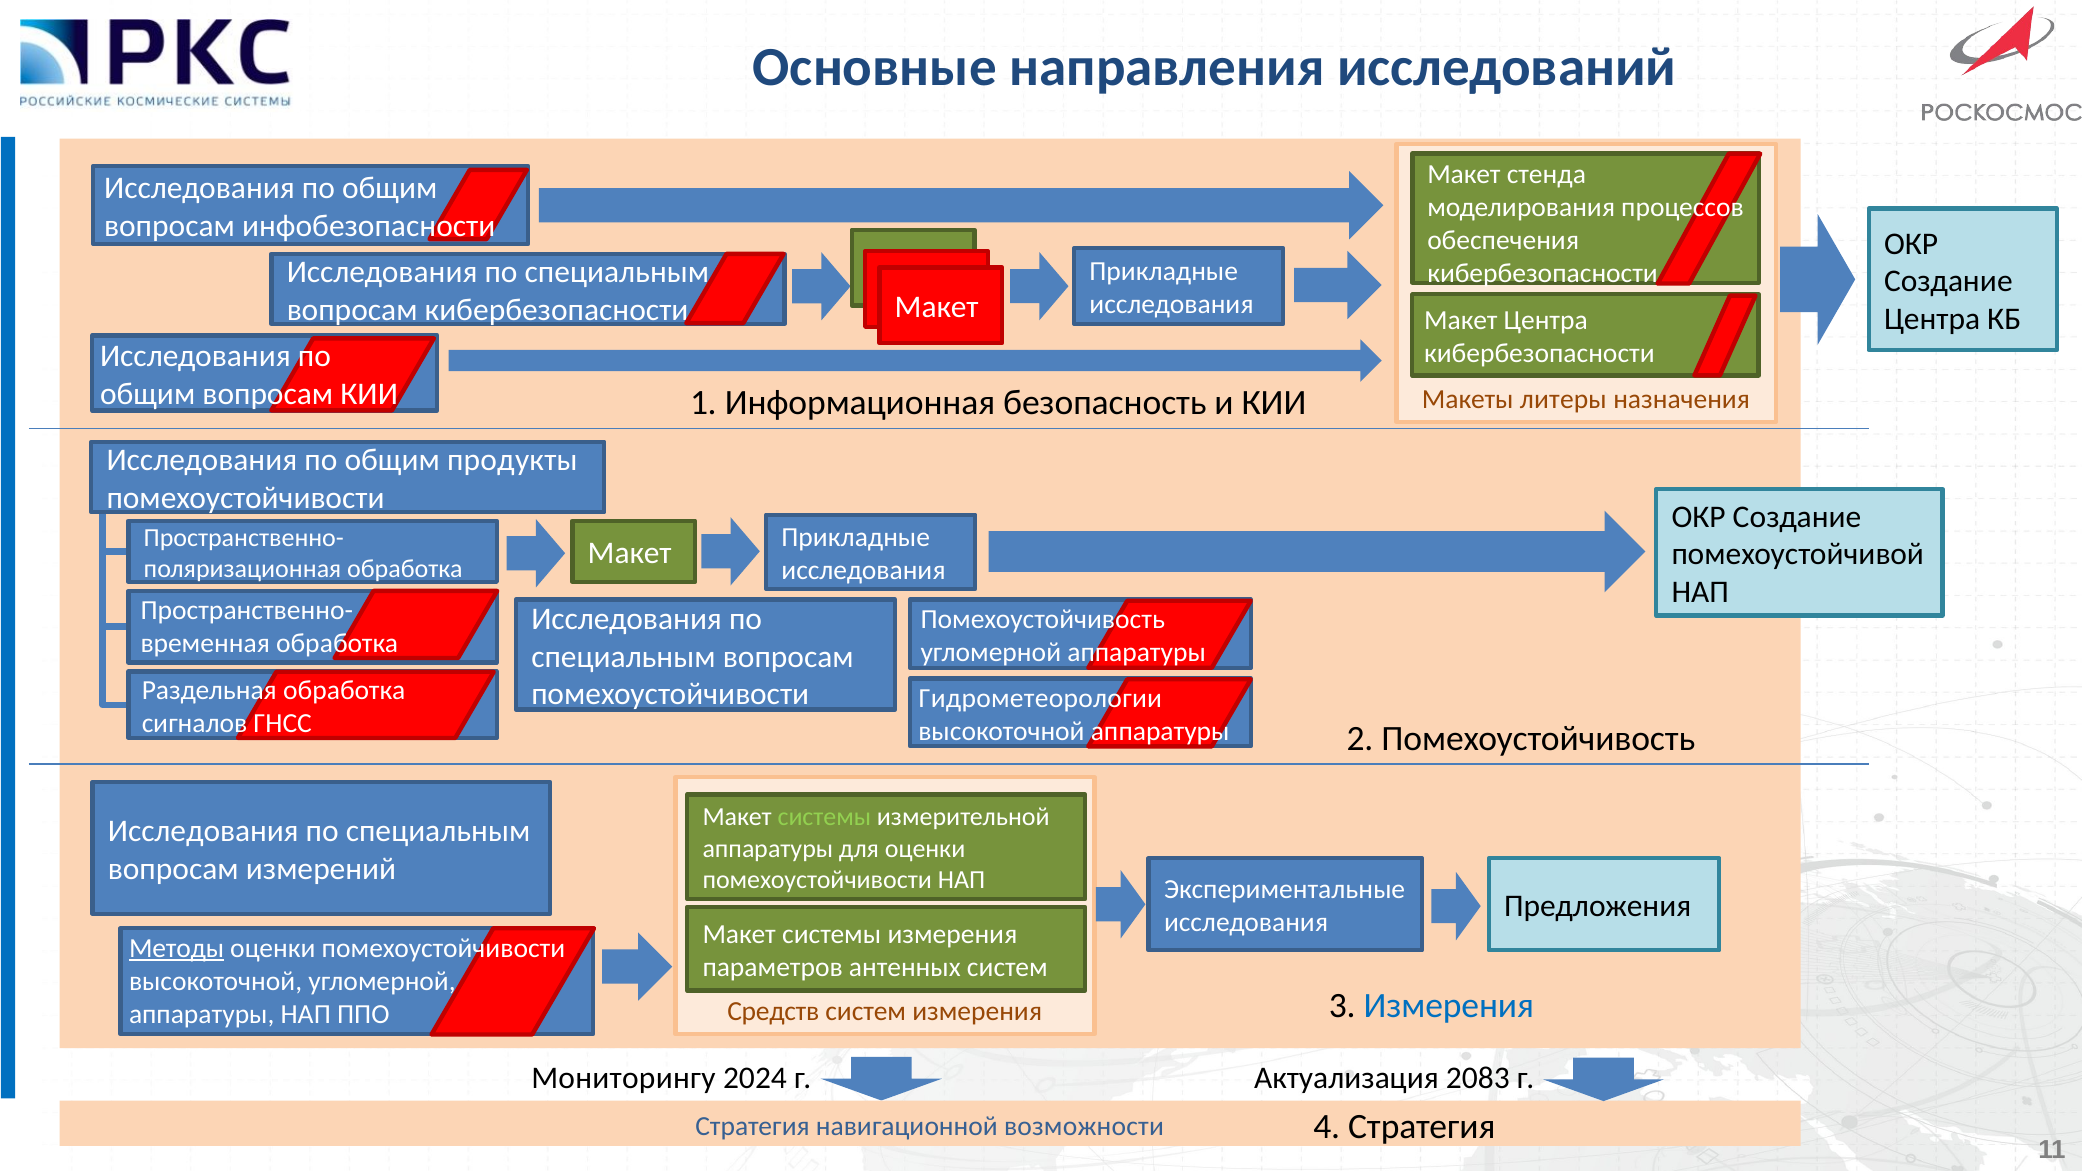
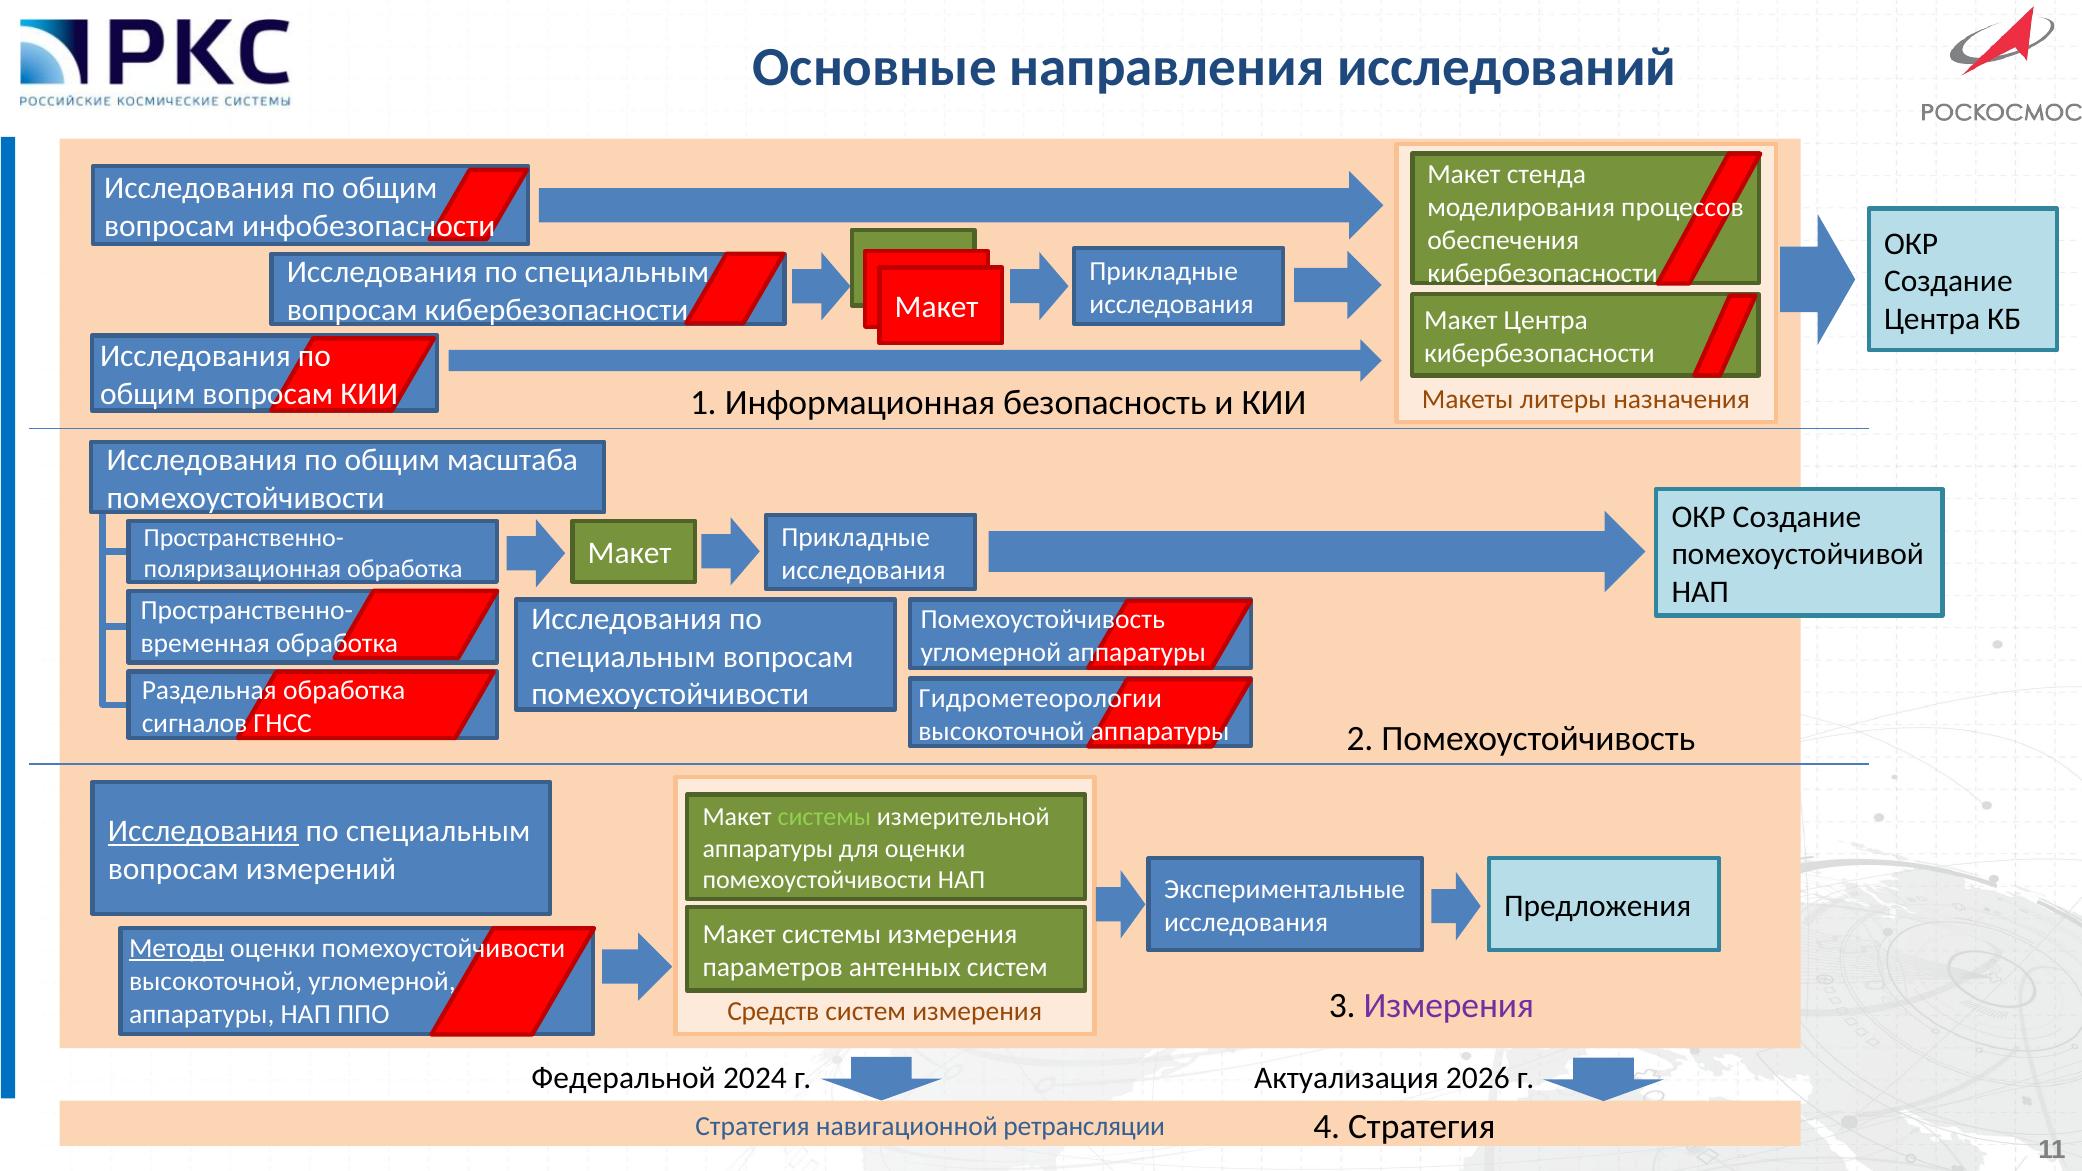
продукты: продукты -> масштаба (513, 460)
Исследования underline: none -> present (203, 831)
Измерения colour: blue -> purple (1449, 1006)
Мониторингу: Мониторингу -> Федеральной (623, 1078)
2083: 2083 -> 2026 (1478, 1078)
возможности: возможности -> ретрансляции (1084, 1127)
